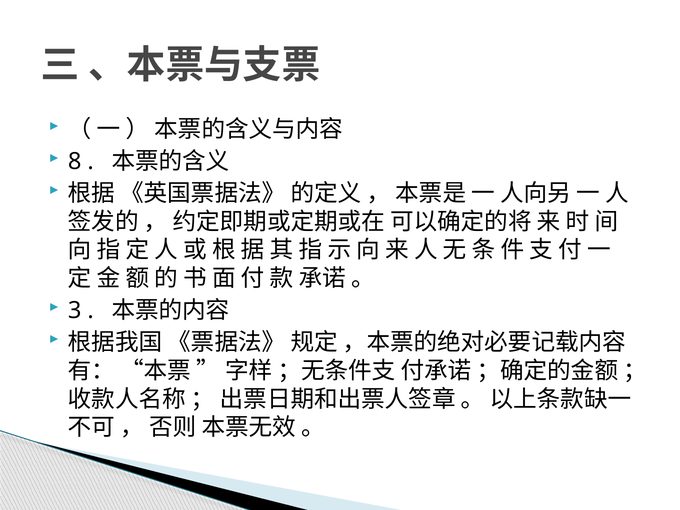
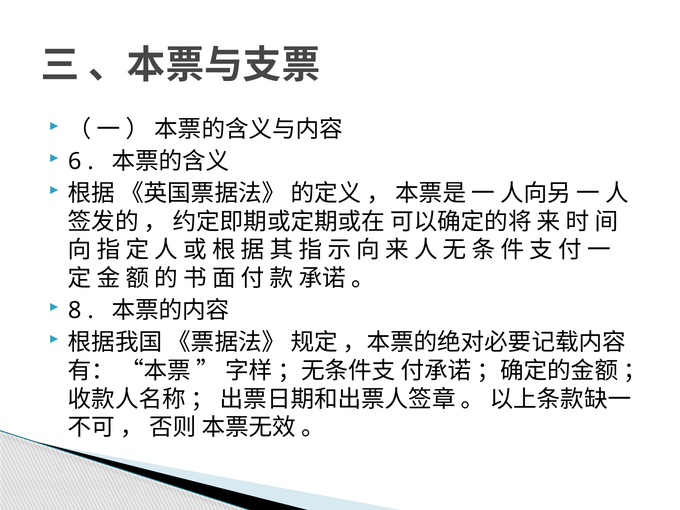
8: 8 -> 6 (75, 161)
3: 3 -> 8 (75, 311)
